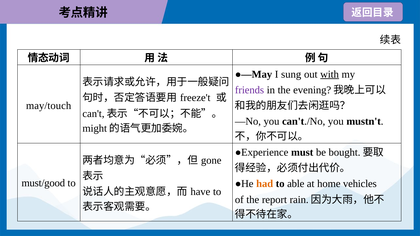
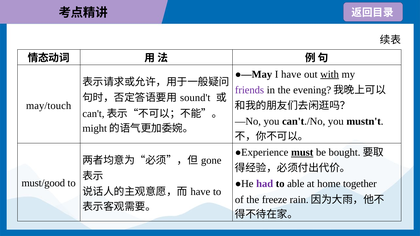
I sung: sung -> have (291, 74)
freeze't: freeze't -> sound't (195, 98)
must underline: none -> present (302, 153)
had colour: orange -> purple (265, 184)
vehicles: vehicles -> together (360, 184)
report: report -> freeze (274, 200)
